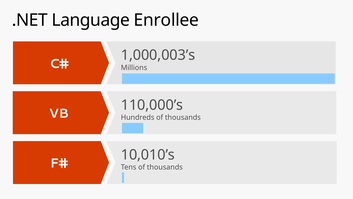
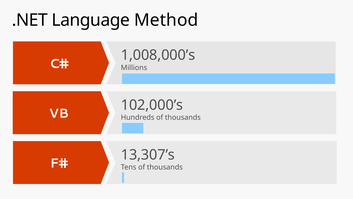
Enrollee: Enrollee -> Method (166, 20)
1,000,003’s: 1,000,003’s -> 1,008,000’s (158, 55)
110,000’s: 110,000’s -> 102,000’s (152, 105)
10,010’s: 10,010’s -> 13,307’s (148, 154)
